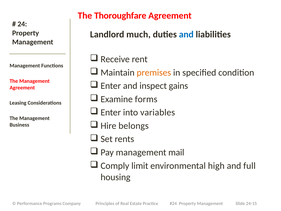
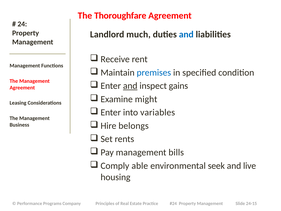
premises colour: orange -> blue (154, 72)
and underline: none -> present (130, 86)
forms: forms -> might (146, 99)
mail: mail -> bills (176, 152)
limit: limit -> able (140, 166)
high: high -> seek (216, 166)
full: full -> live (250, 166)
